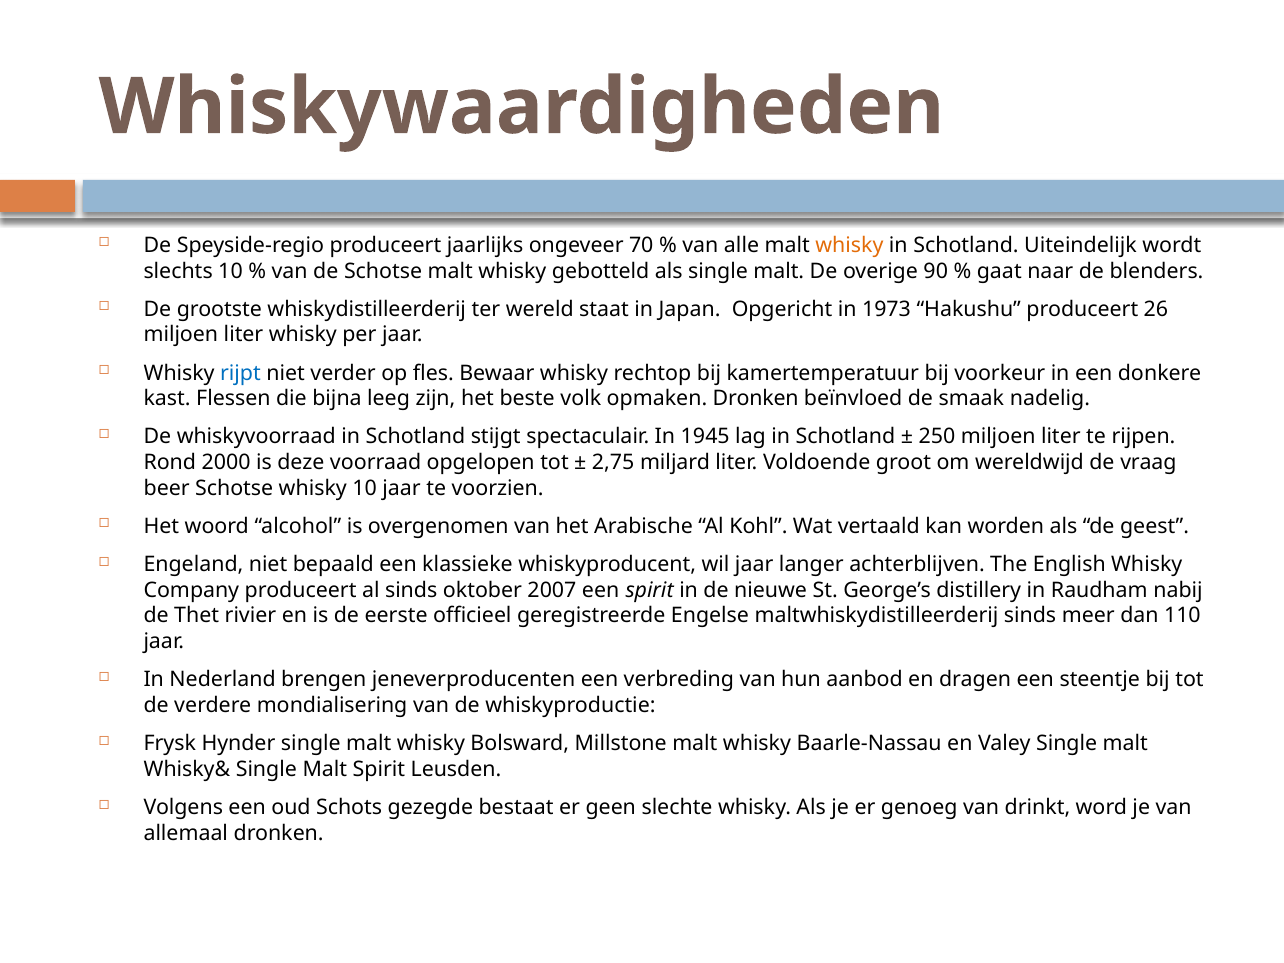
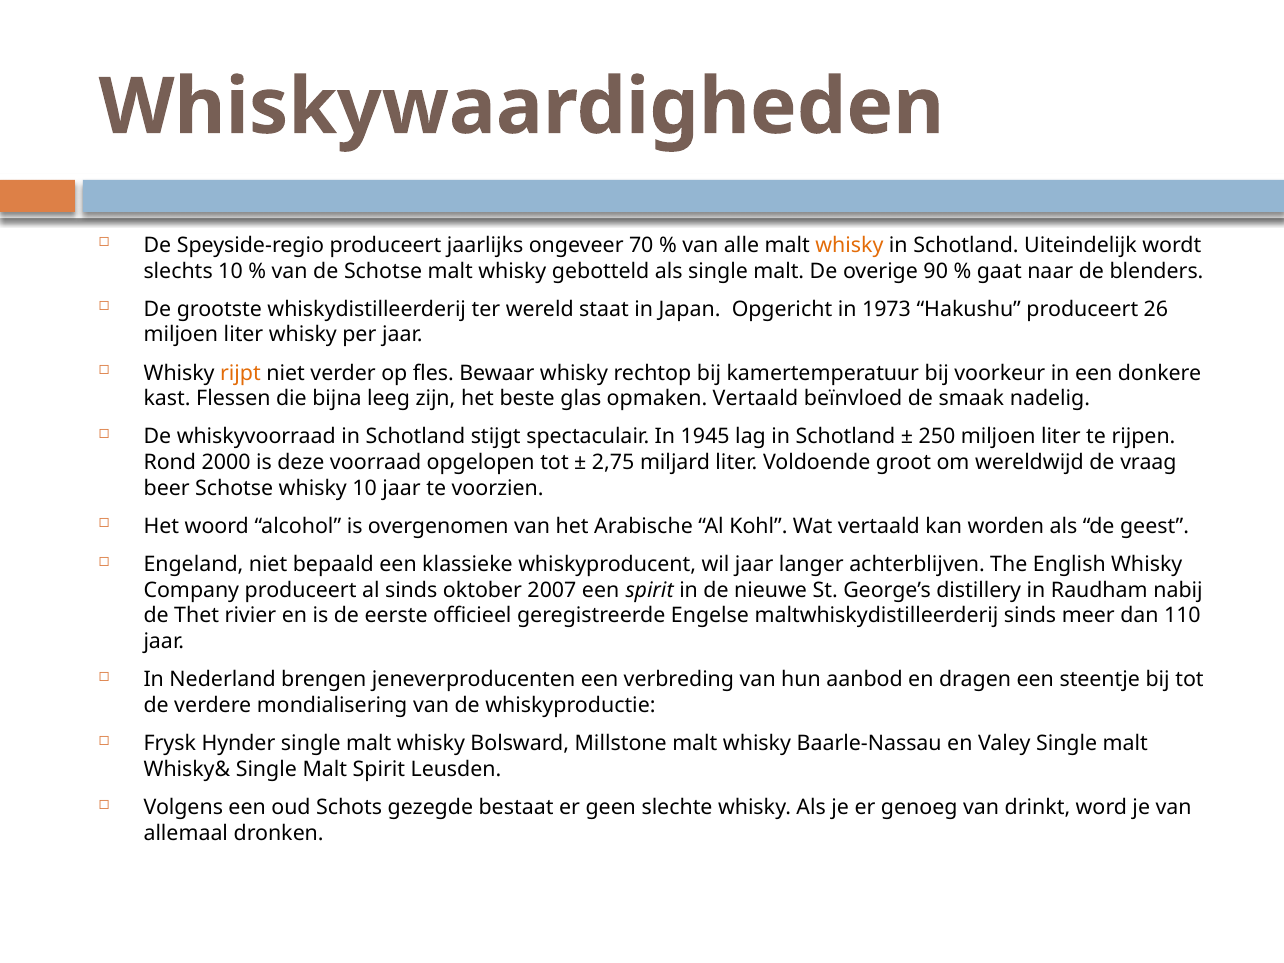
rijpt colour: blue -> orange (240, 373)
volk: volk -> glas (581, 399)
opmaken Dronken: Dronken -> Vertaald (755, 399)
